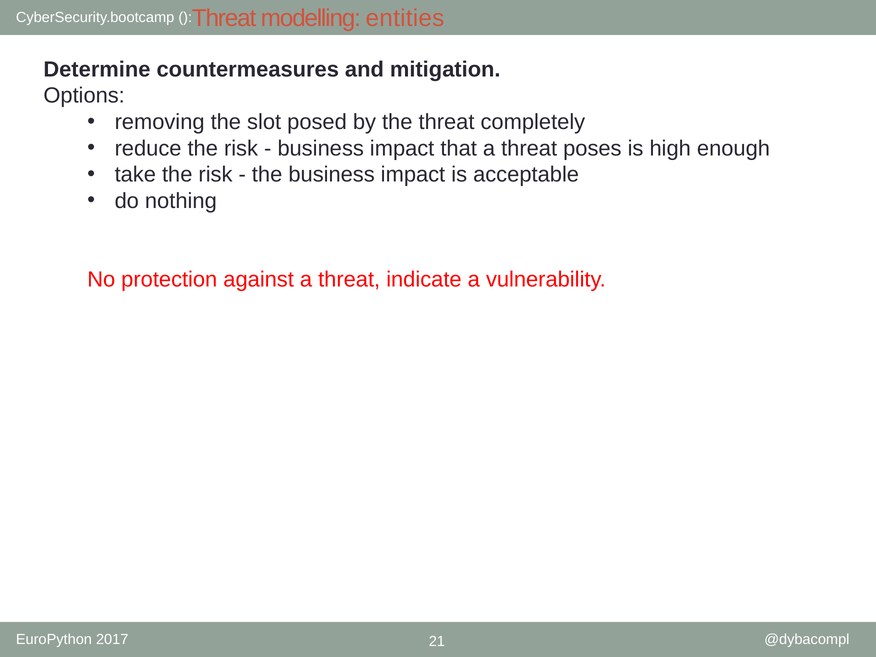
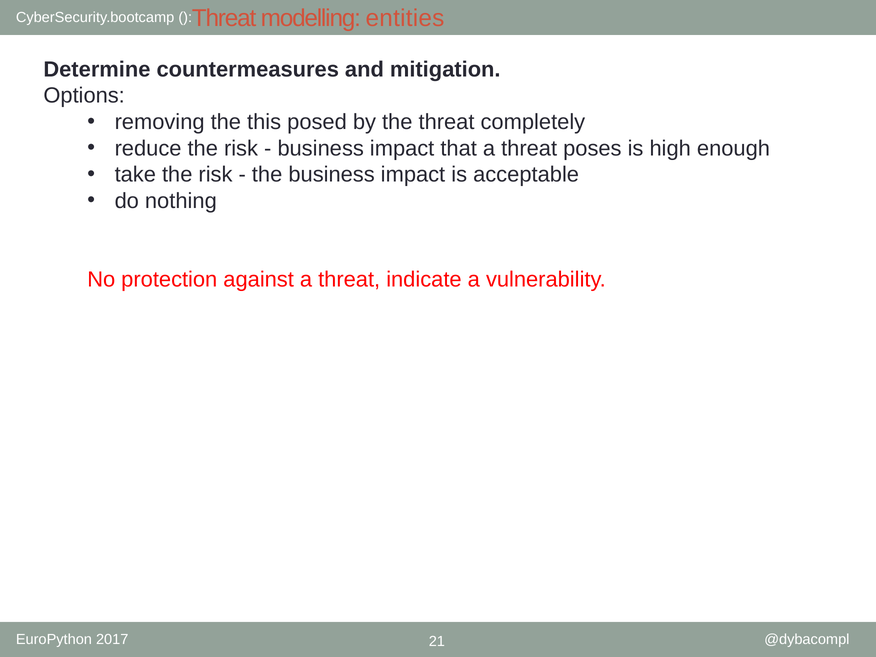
slot: slot -> this (264, 122)
